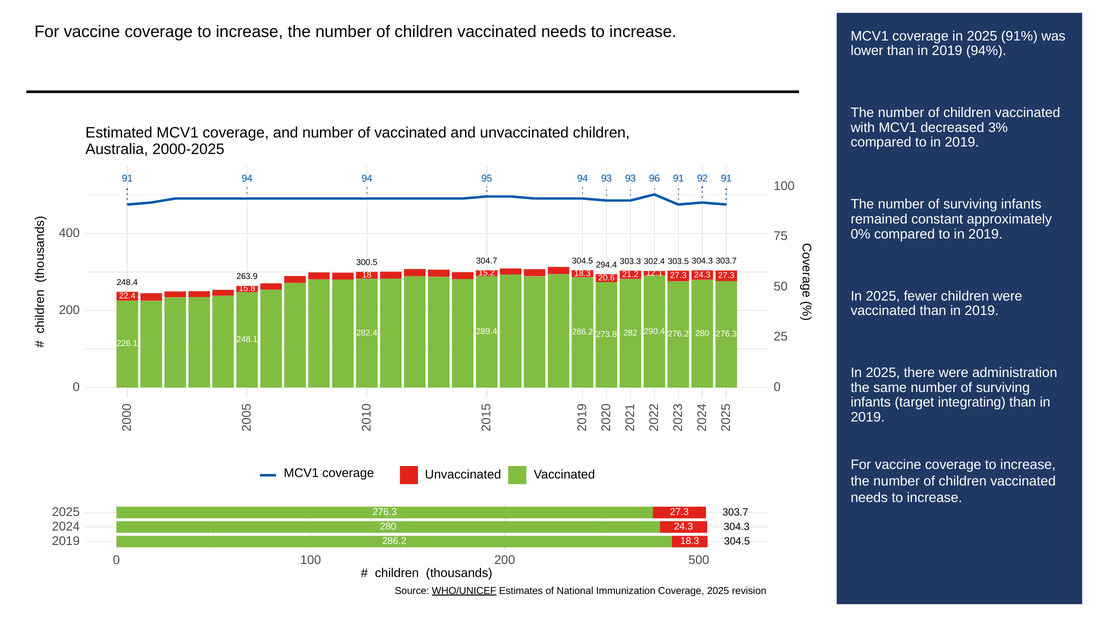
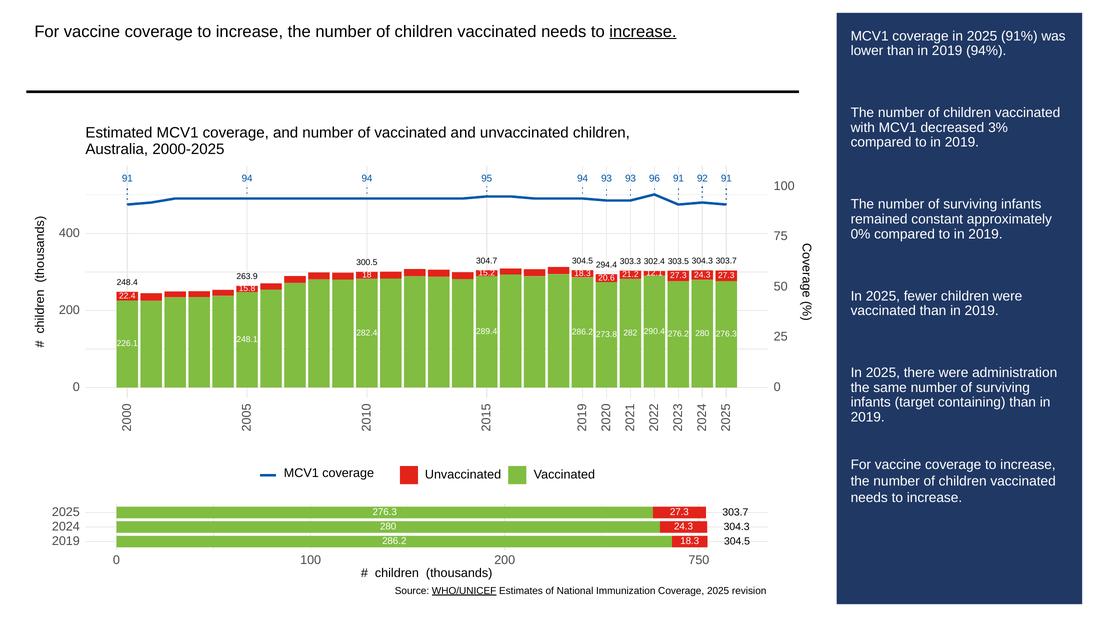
increase underline: none -> present (643, 32)
integrating: integrating -> containing (972, 402)
500: 500 -> 750 (699, 559)
